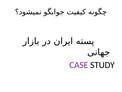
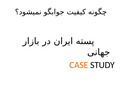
CASE colour: purple -> orange (79, 65)
